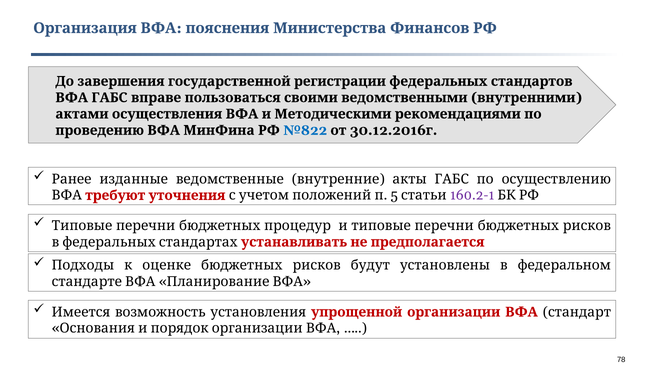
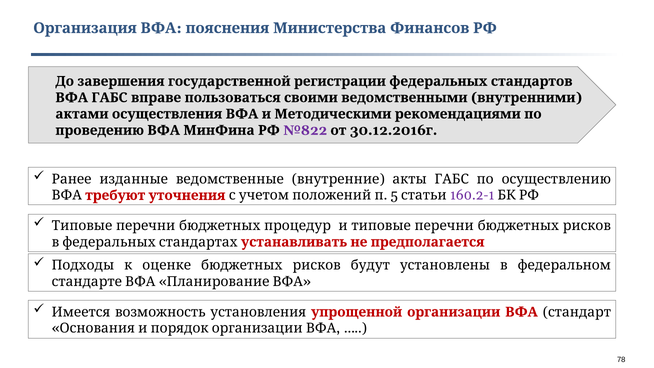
№822 colour: blue -> purple (305, 130)
